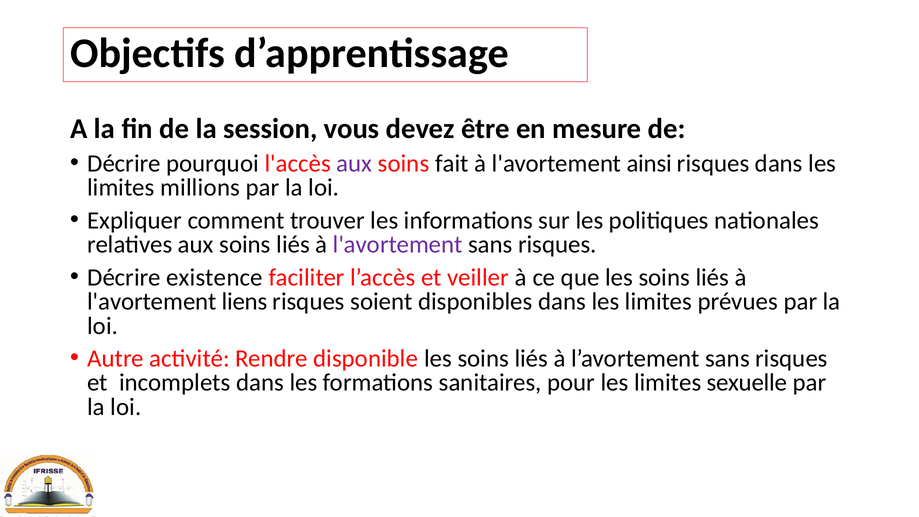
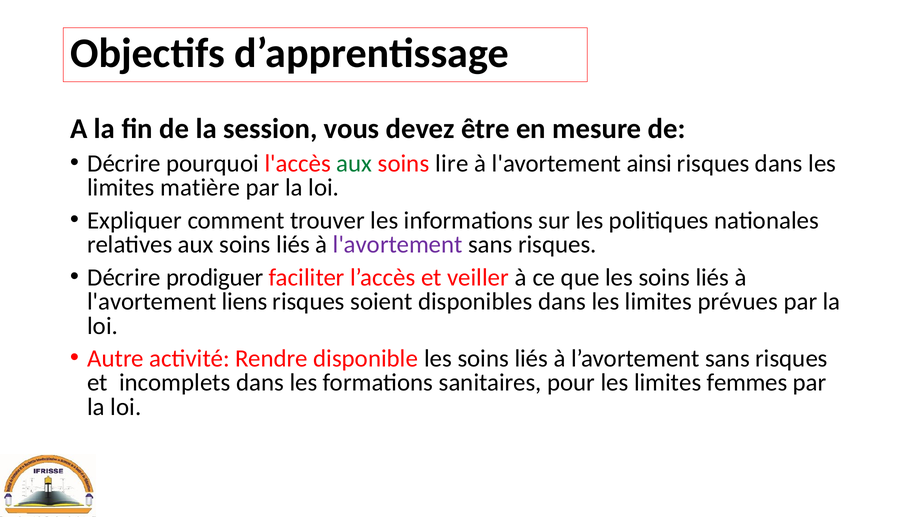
aux colour: purple -> green (354, 164)
fait: fait -> lire (452, 164)
millions: millions -> matière (200, 188)
existence: existence -> prodiguer (215, 277)
sexuelle: sexuelle -> femmes (747, 383)
